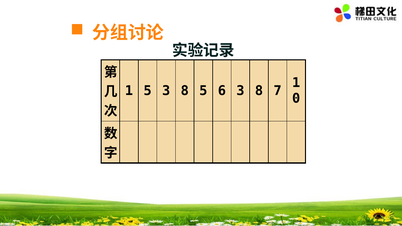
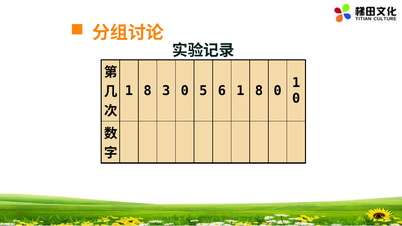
5: 5 -> 8 (148, 91)
8: 8 -> 0 (185, 91)
6 3: 3 -> 1 (240, 91)
8 7: 7 -> 0 (278, 91)
